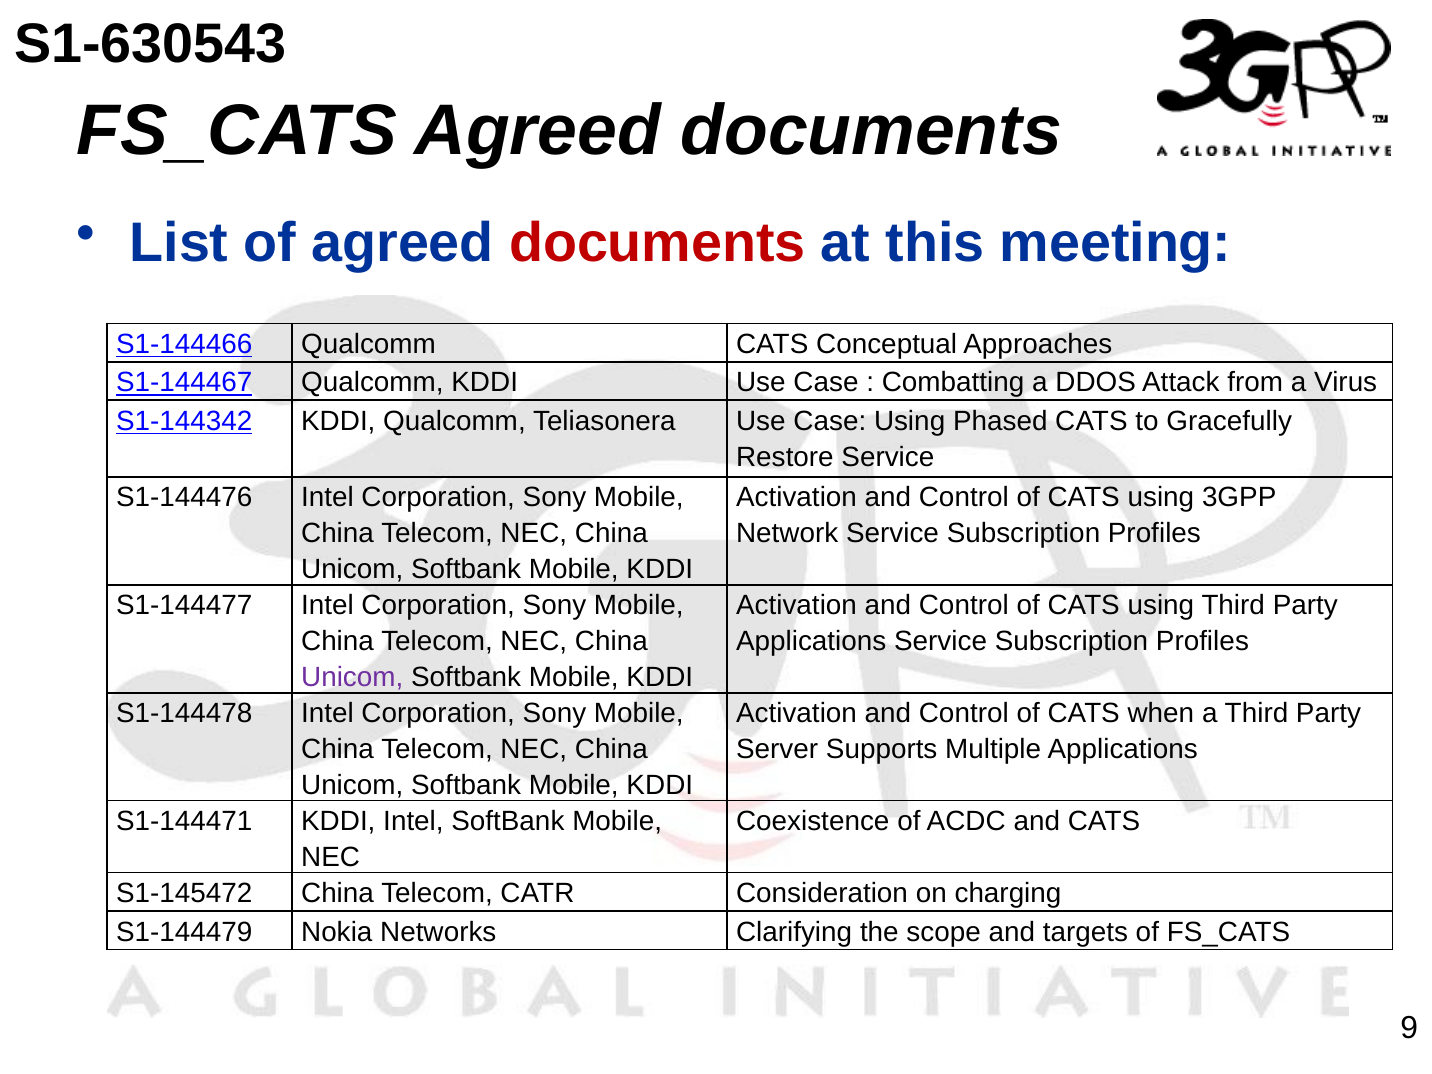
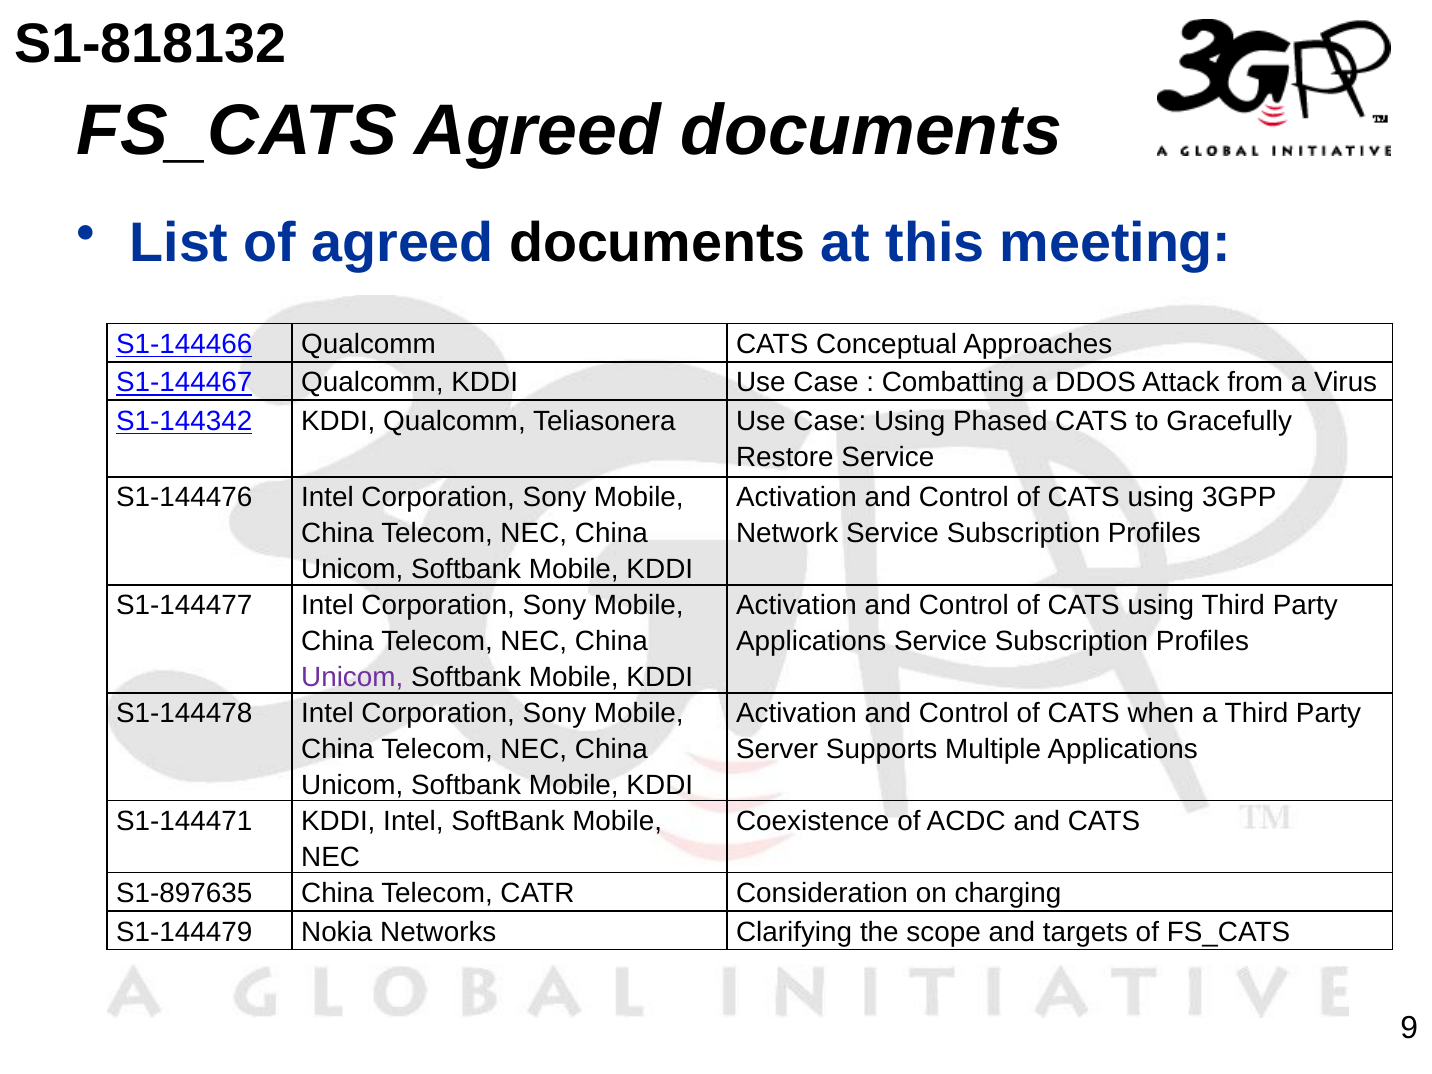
S1-630543: S1-630543 -> S1-818132 (150, 44)
documents colour: red -> black (657, 243)
S1-145472: S1-145472 -> S1-897635 (184, 893)
